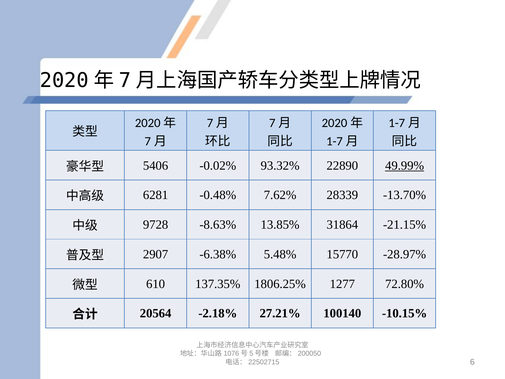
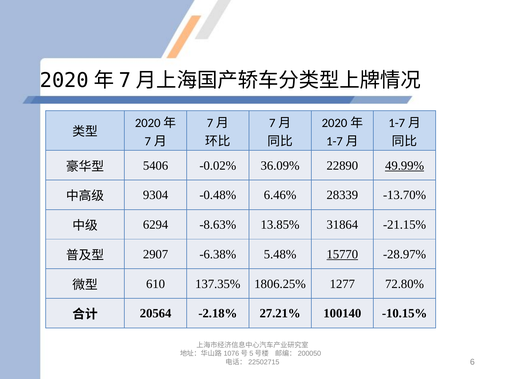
93.32%: 93.32% -> 36.09% (280, 165)
6281: 6281 -> 9304 (156, 195)
7.62%: 7.62% -> 6.46% (280, 195)
9728: 9728 -> 6294 (156, 225)
15770 underline: none -> present (342, 254)
